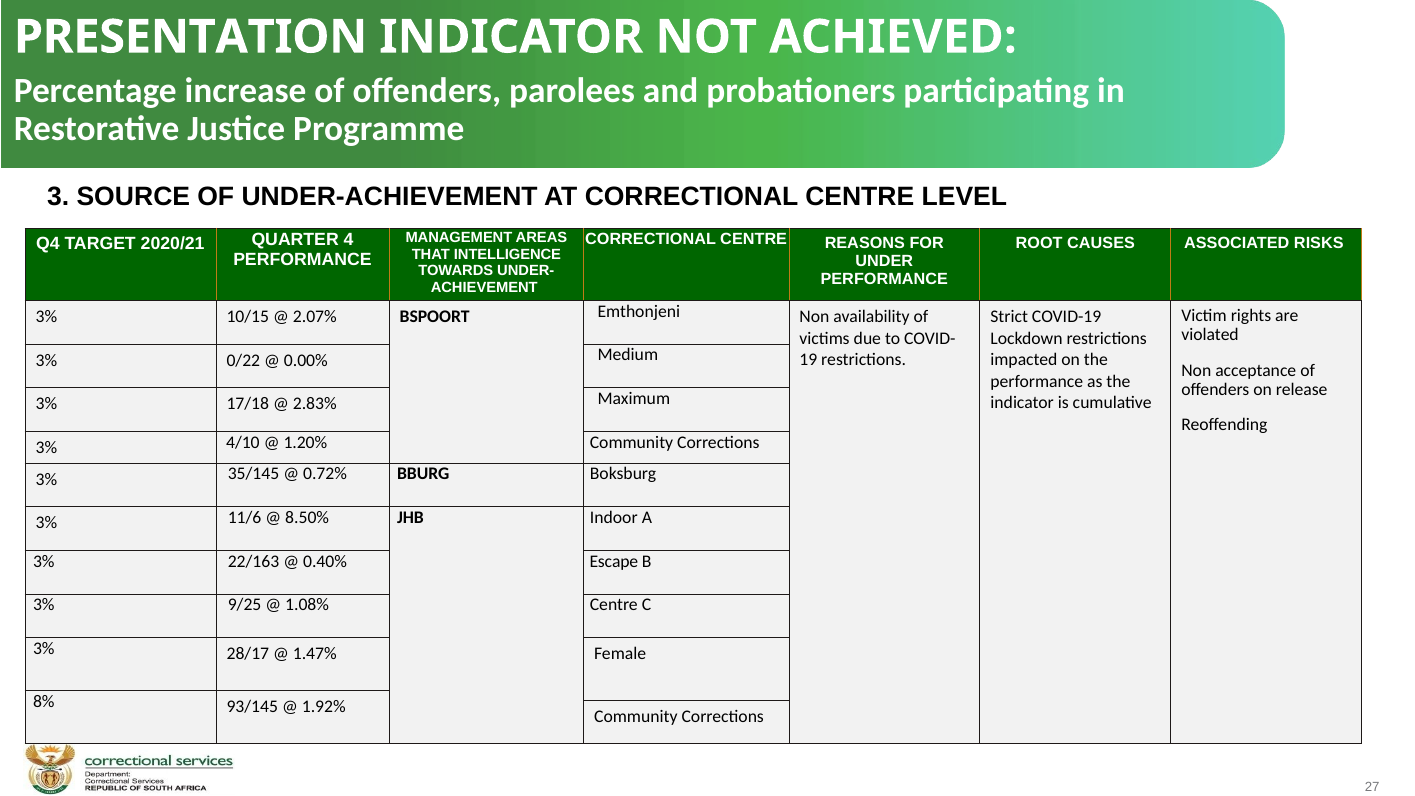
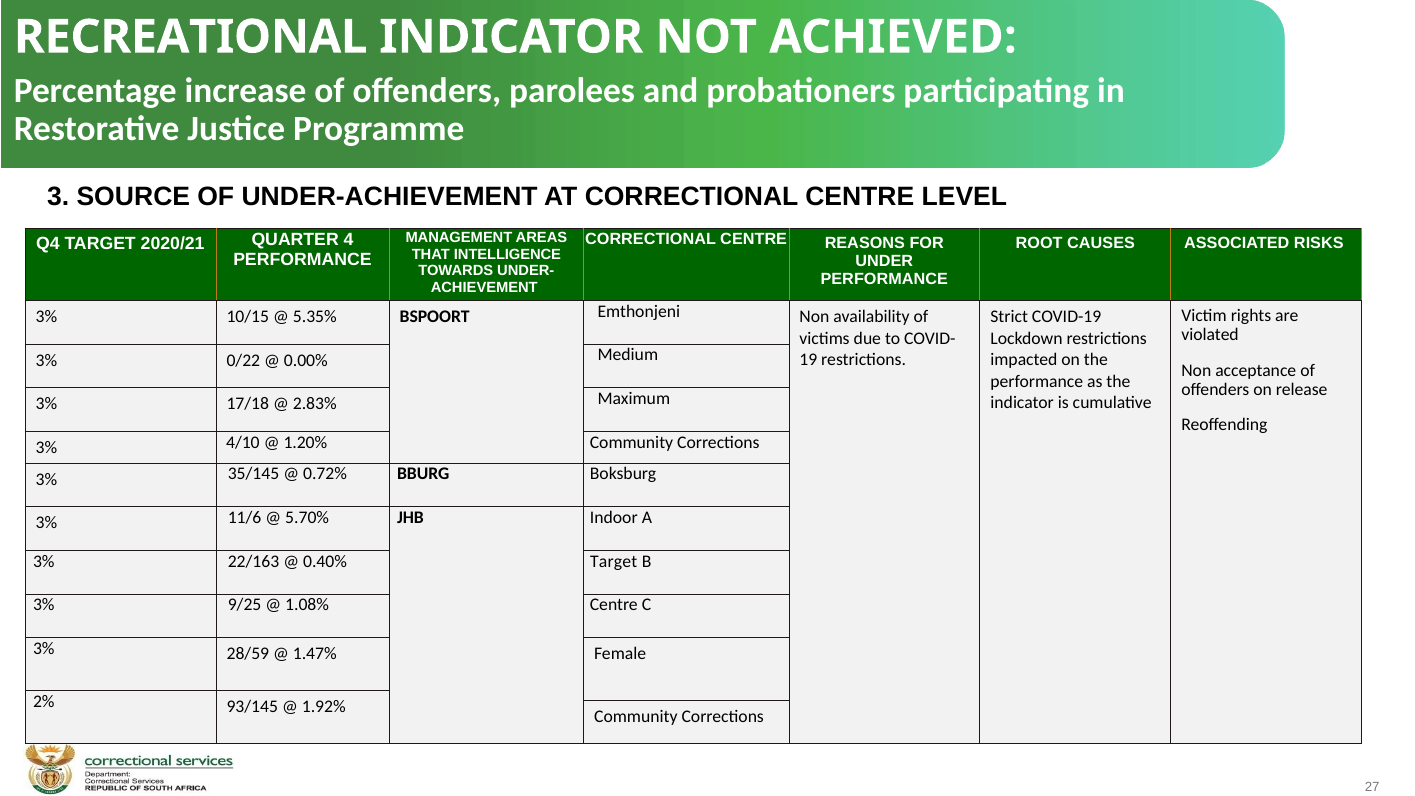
PRESENTATION: PRESENTATION -> RECREATIONAL (191, 37)
2.07%: 2.07% -> 5.35% (315, 317)
8.50%: 8.50% -> 5.70% (307, 518)
0.40% Escape: Escape -> Target (614, 561)
28/17: 28/17 -> 28/59 (248, 654)
8%: 8% -> 2% (44, 702)
